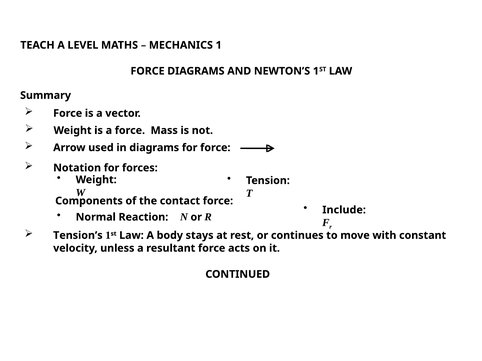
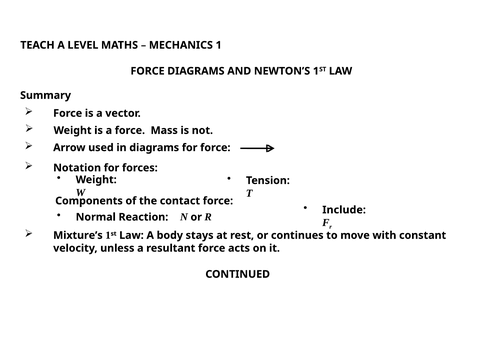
Tension’s: Tension’s -> Mixture’s (78, 236)
